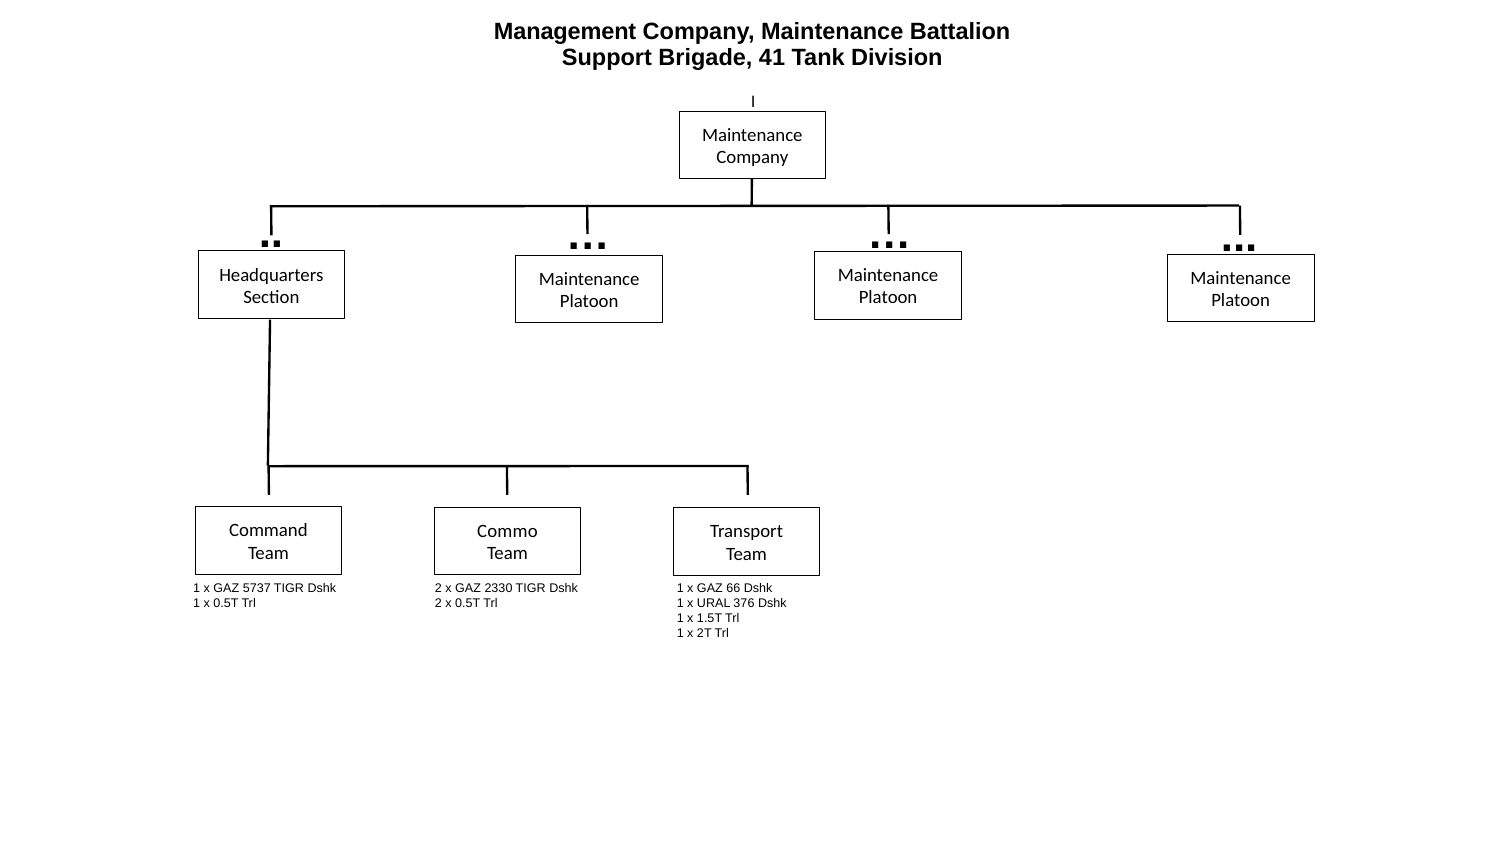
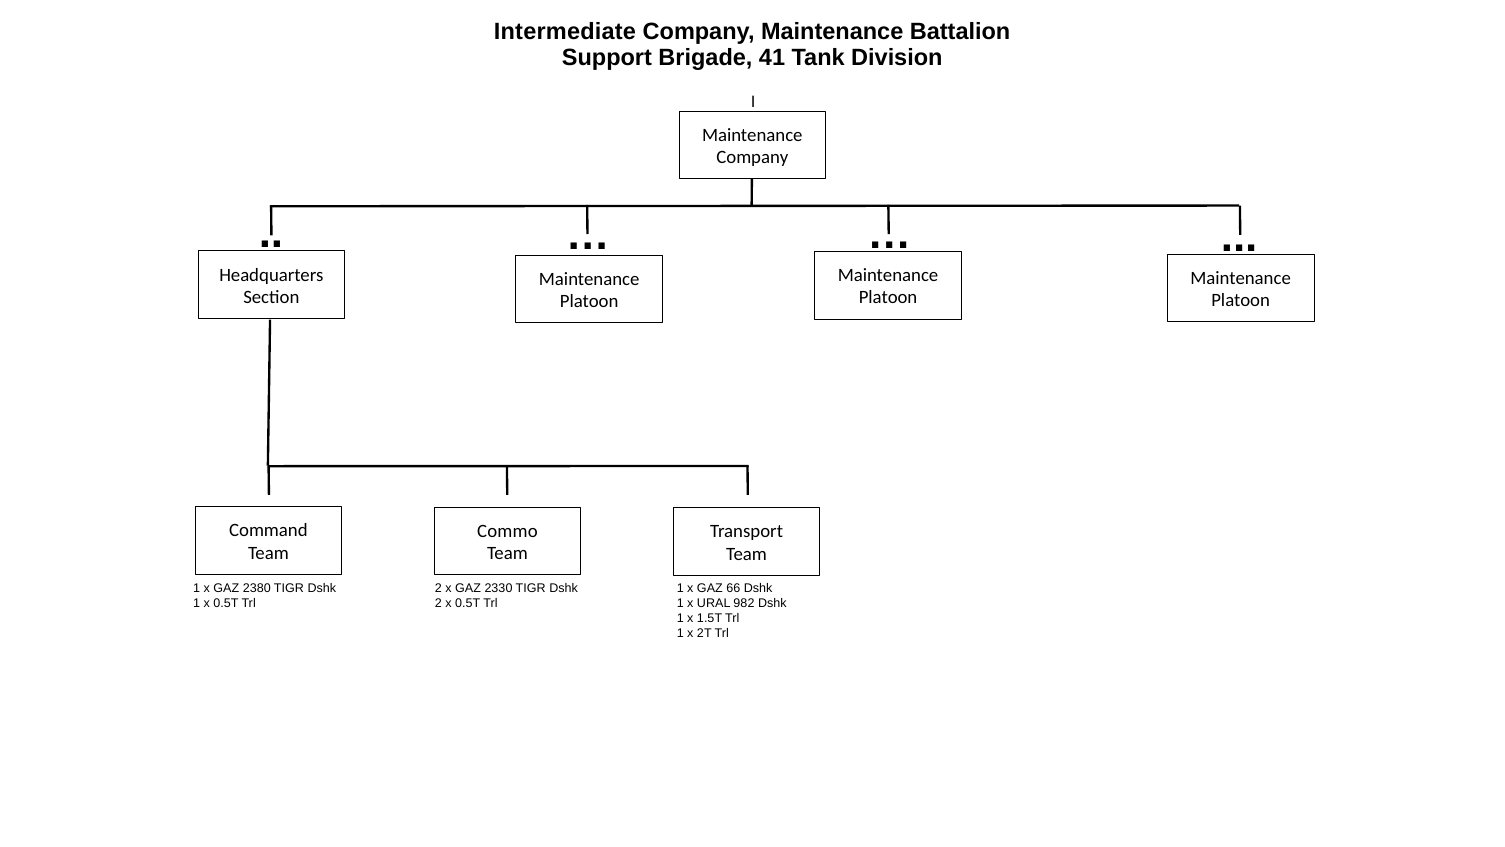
Management: Management -> Intermediate (565, 32)
5737: 5737 -> 2380 (257, 588)
376: 376 -> 982 (744, 603)
